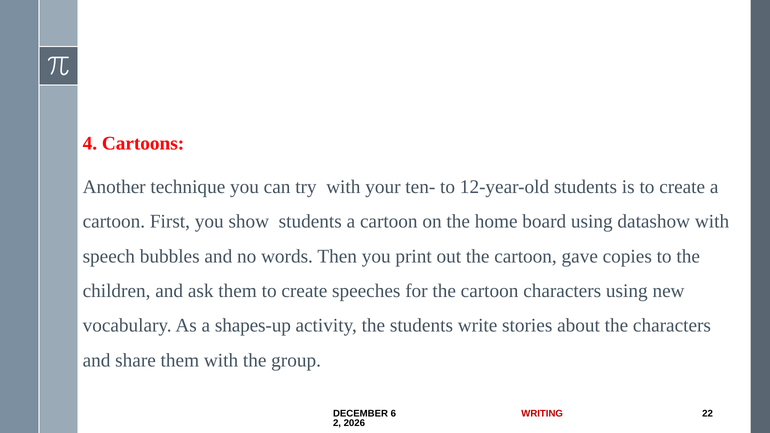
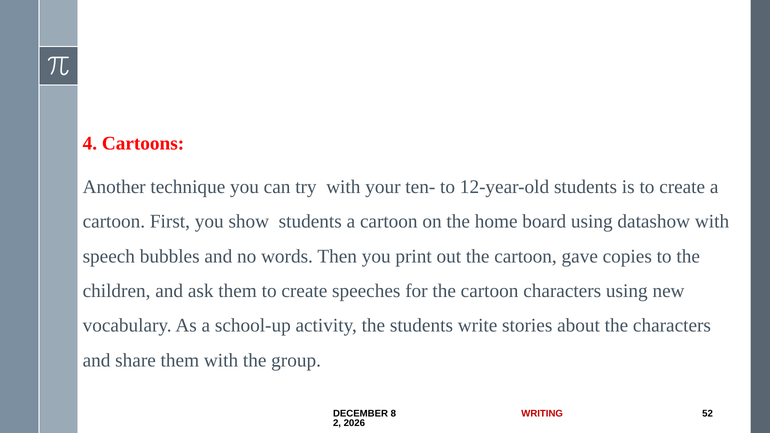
shapes-up: shapes-up -> school-up (253, 326)
6: 6 -> 8 (393, 414)
22: 22 -> 52 (708, 414)
